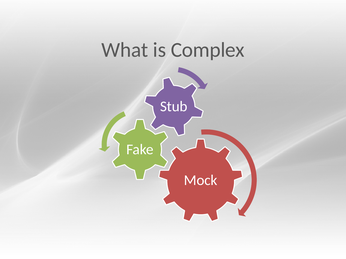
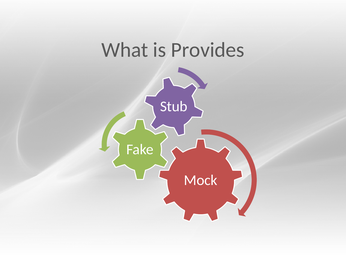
Complex: Complex -> Provides (208, 50)
